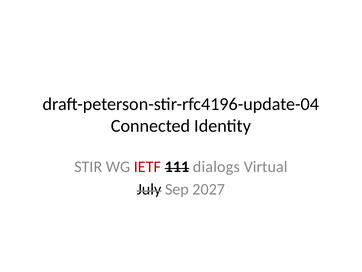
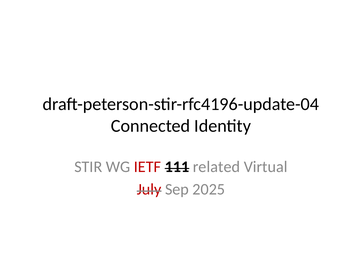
dialogs: dialogs -> related (216, 166)
July colour: black -> red (149, 189)
2027: 2027 -> 2025 (209, 189)
